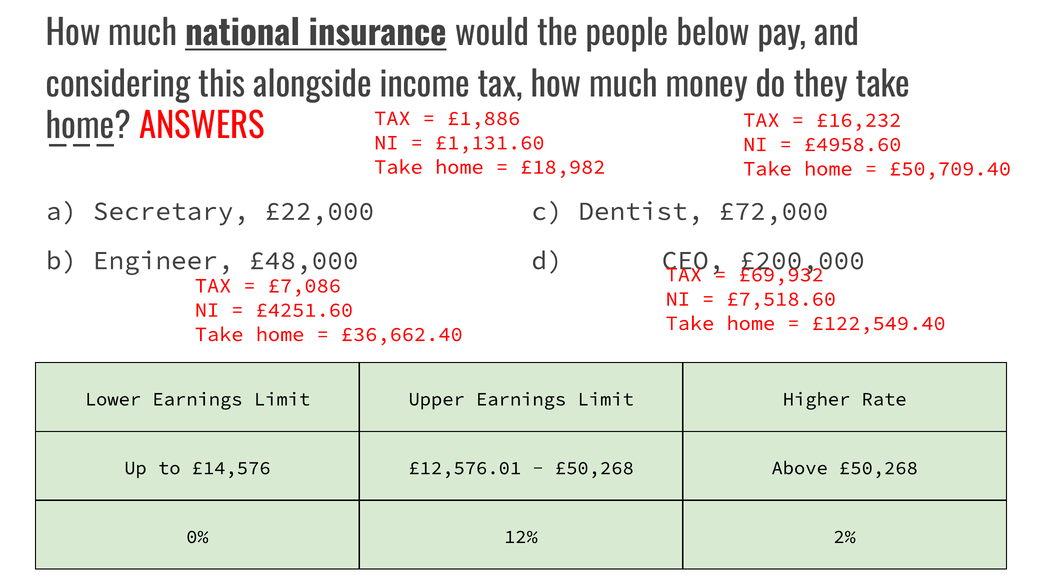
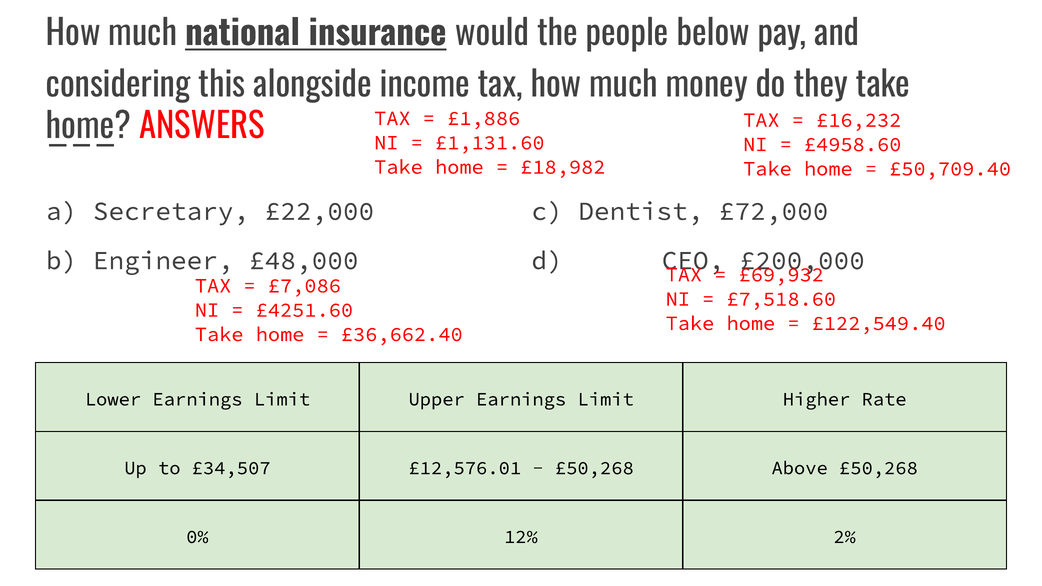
£14,576: £14,576 -> £34,507 (231, 468)
